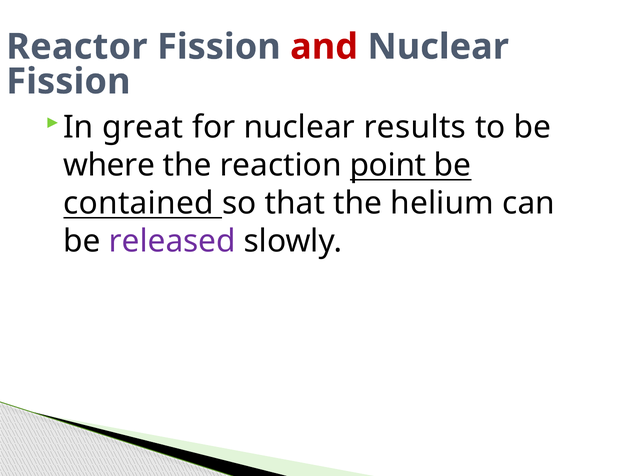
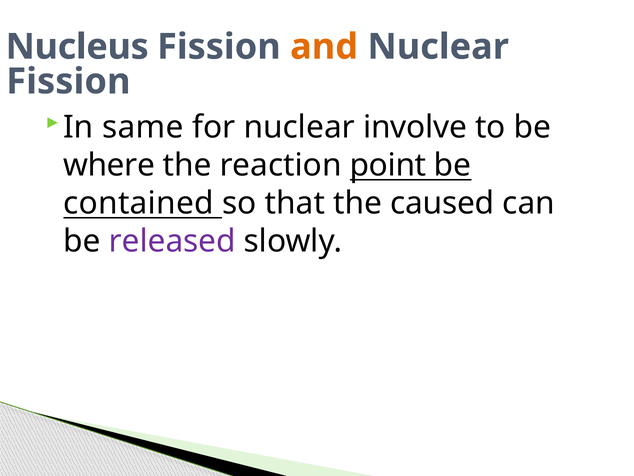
Reactor: Reactor -> Nucleus (77, 47)
and colour: red -> orange (324, 47)
great: great -> same (143, 127)
results: results -> involve (415, 127)
helium: helium -> caused (442, 203)
